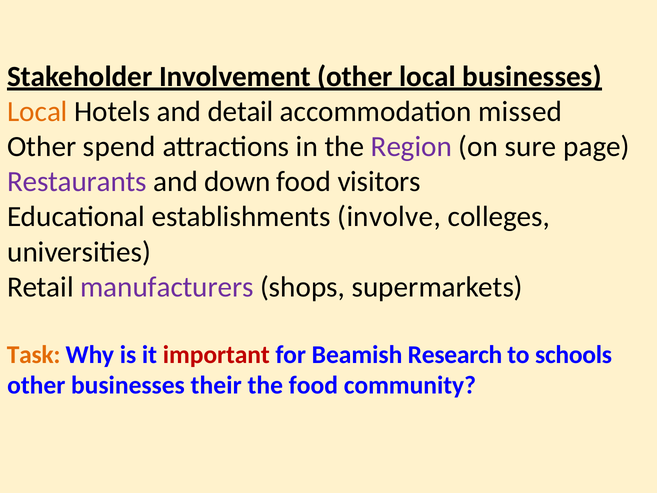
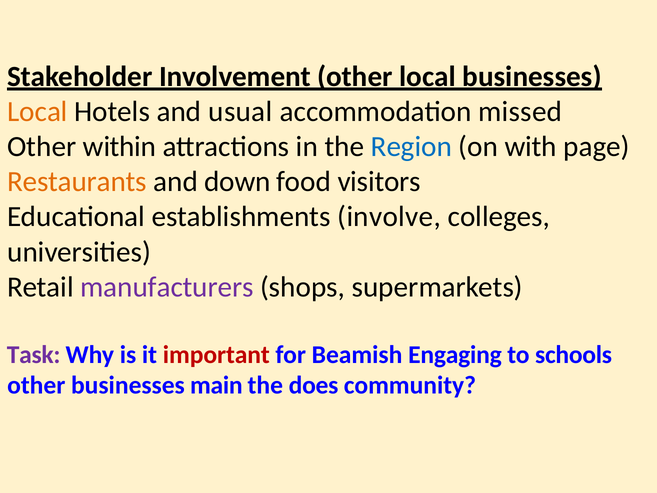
detail: detail -> usual (240, 112)
spend: spend -> within (120, 147)
Region colour: purple -> blue (411, 147)
sure: sure -> with (531, 147)
Restaurants colour: purple -> orange (77, 182)
Task colour: orange -> purple (34, 355)
Research: Research -> Engaging (455, 355)
their: their -> main (216, 385)
the food: food -> does (314, 385)
